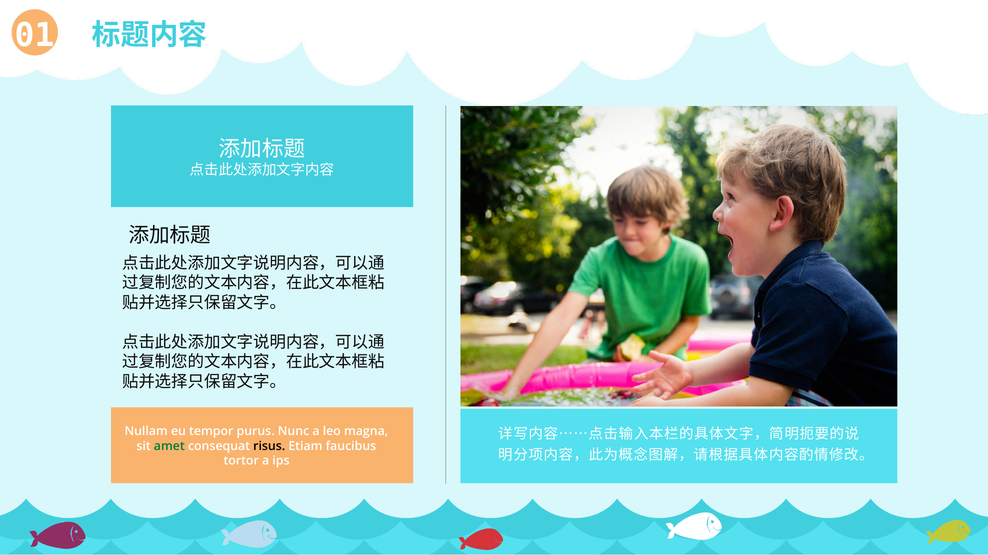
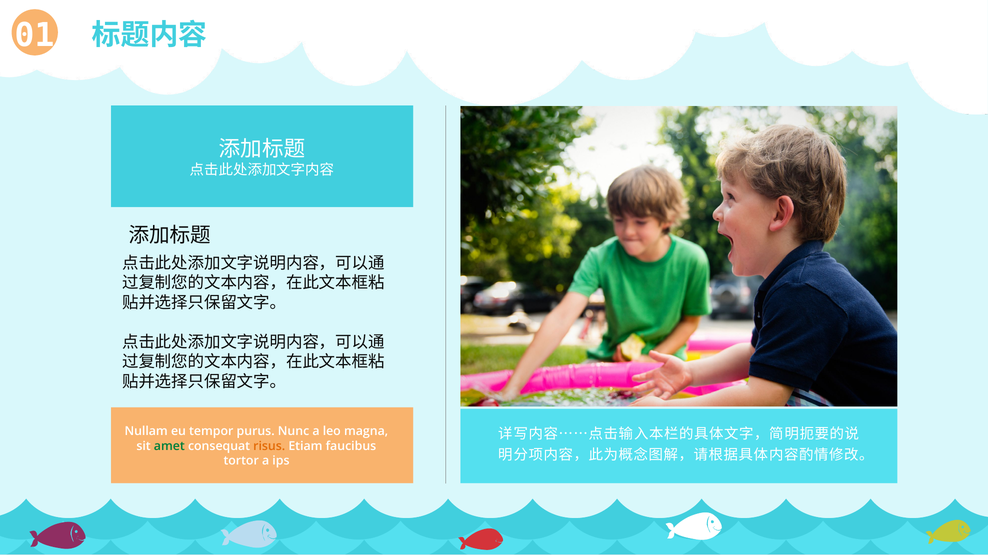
risus colour: black -> orange (269, 447)
